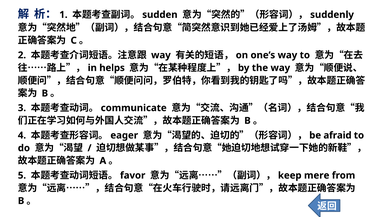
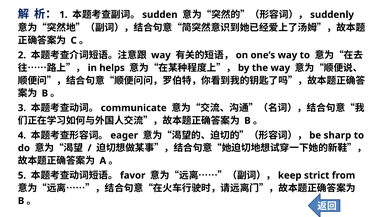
afraid: afraid -> sharp (337, 135)
mere: mere -> strict (317, 176)
